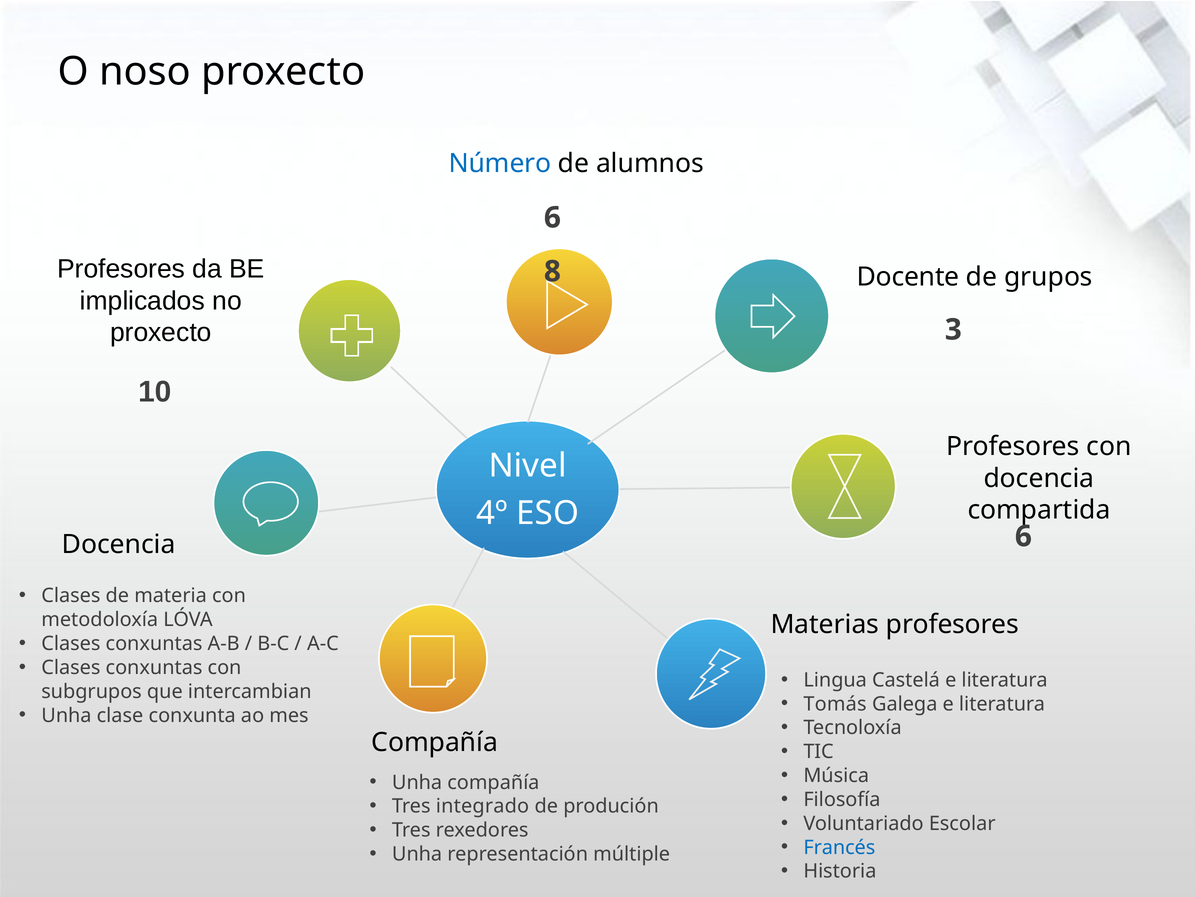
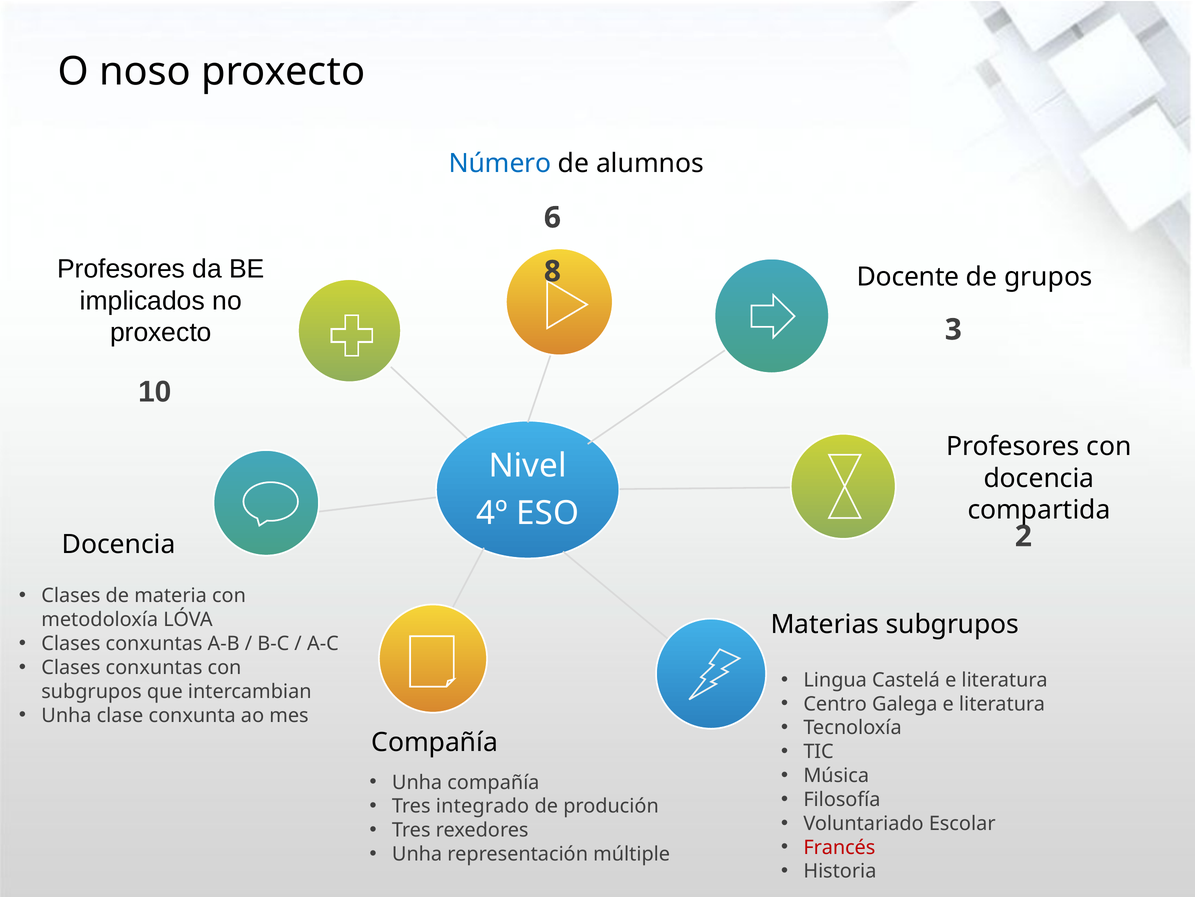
Docencia 6: 6 -> 2 (1023, 536)
Materias profesores: profesores -> subgrupos (952, 624)
Tomás: Tomás -> Centro (835, 703)
Francés colour: blue -> red (839, 847)
